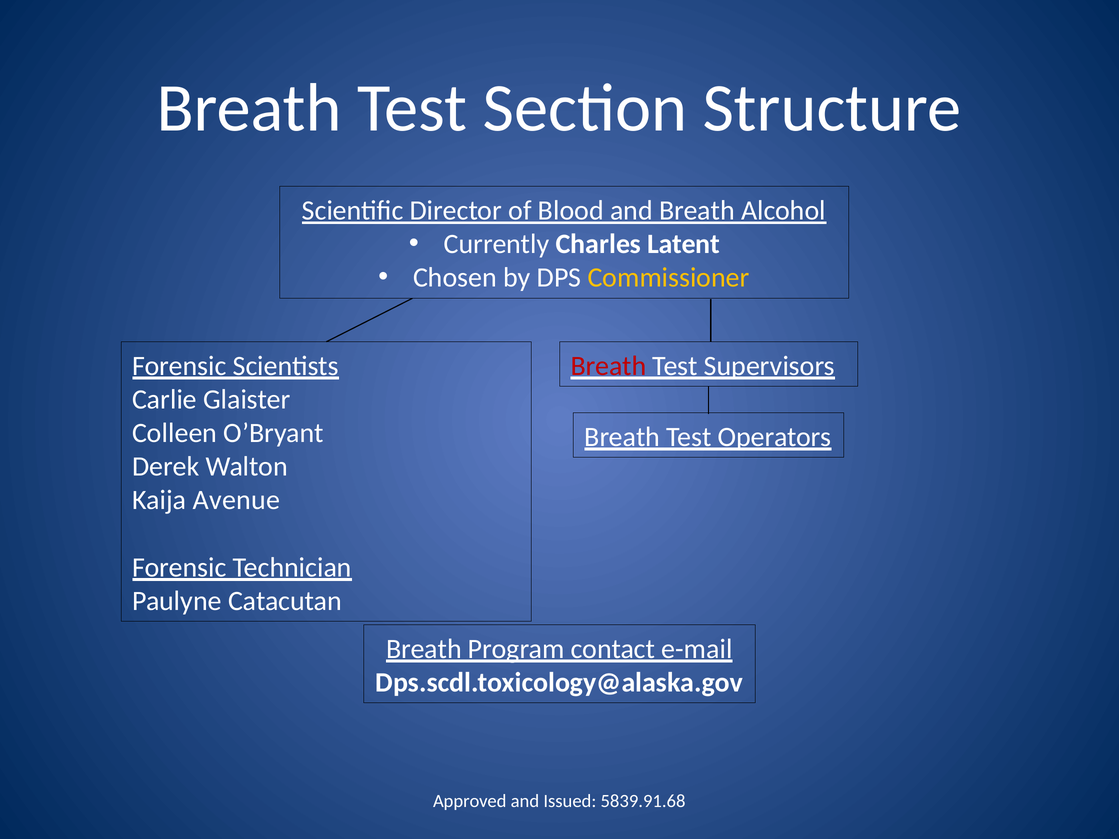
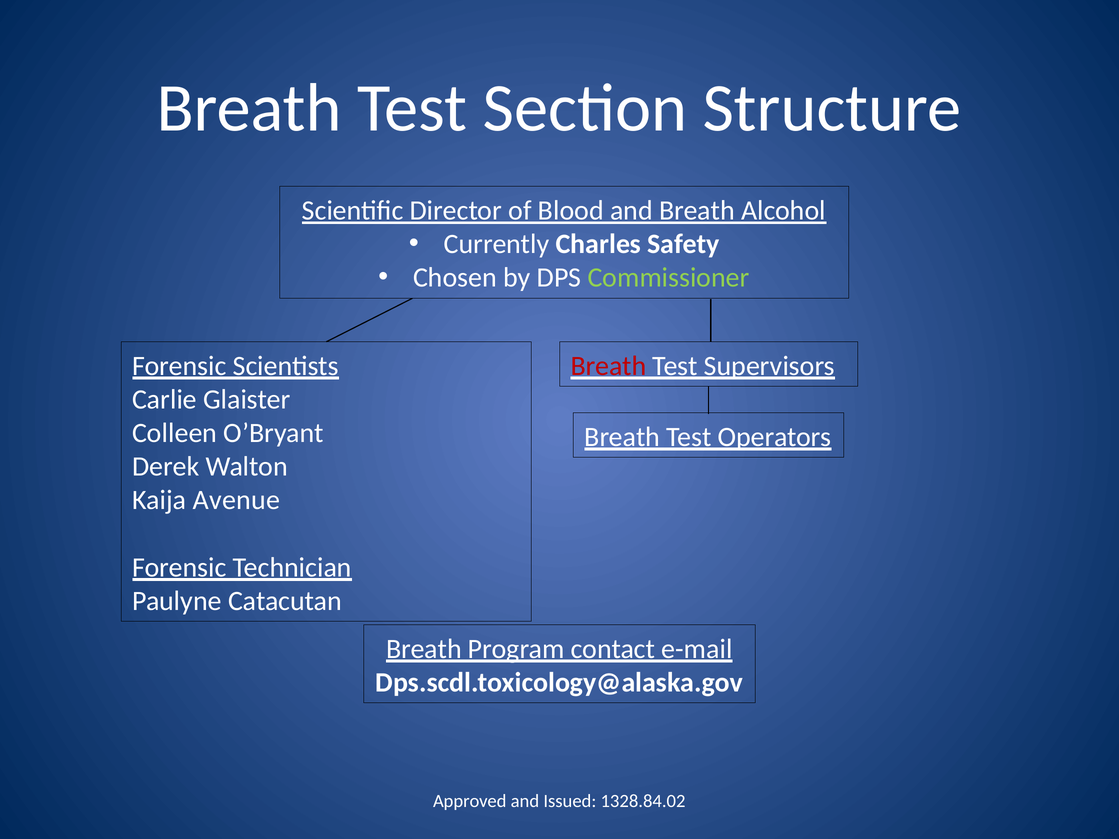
Latent: Latent -> Safety (683, 244)
Commissioner colour: yellow -> light green (669, 278)
5839.91.68: 5839.91.68 -> 1328.84.02 (643, 801)
